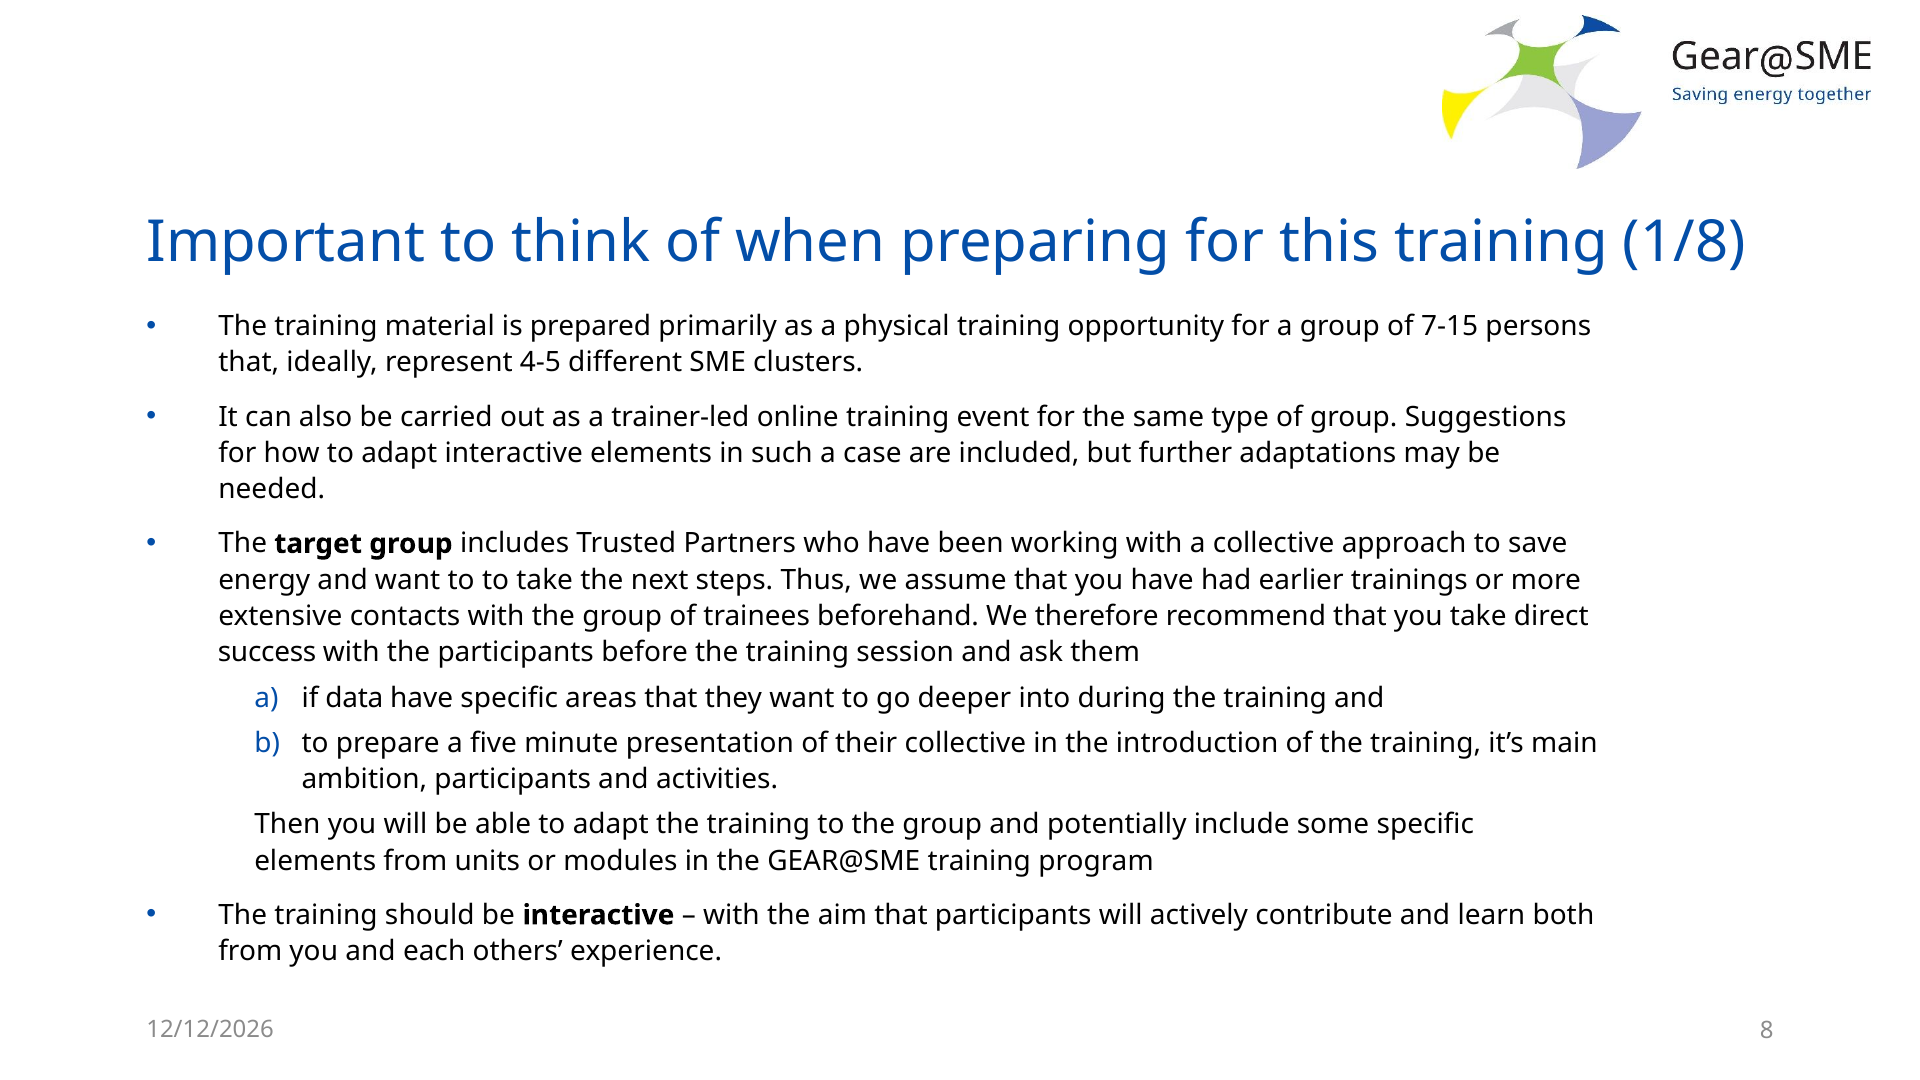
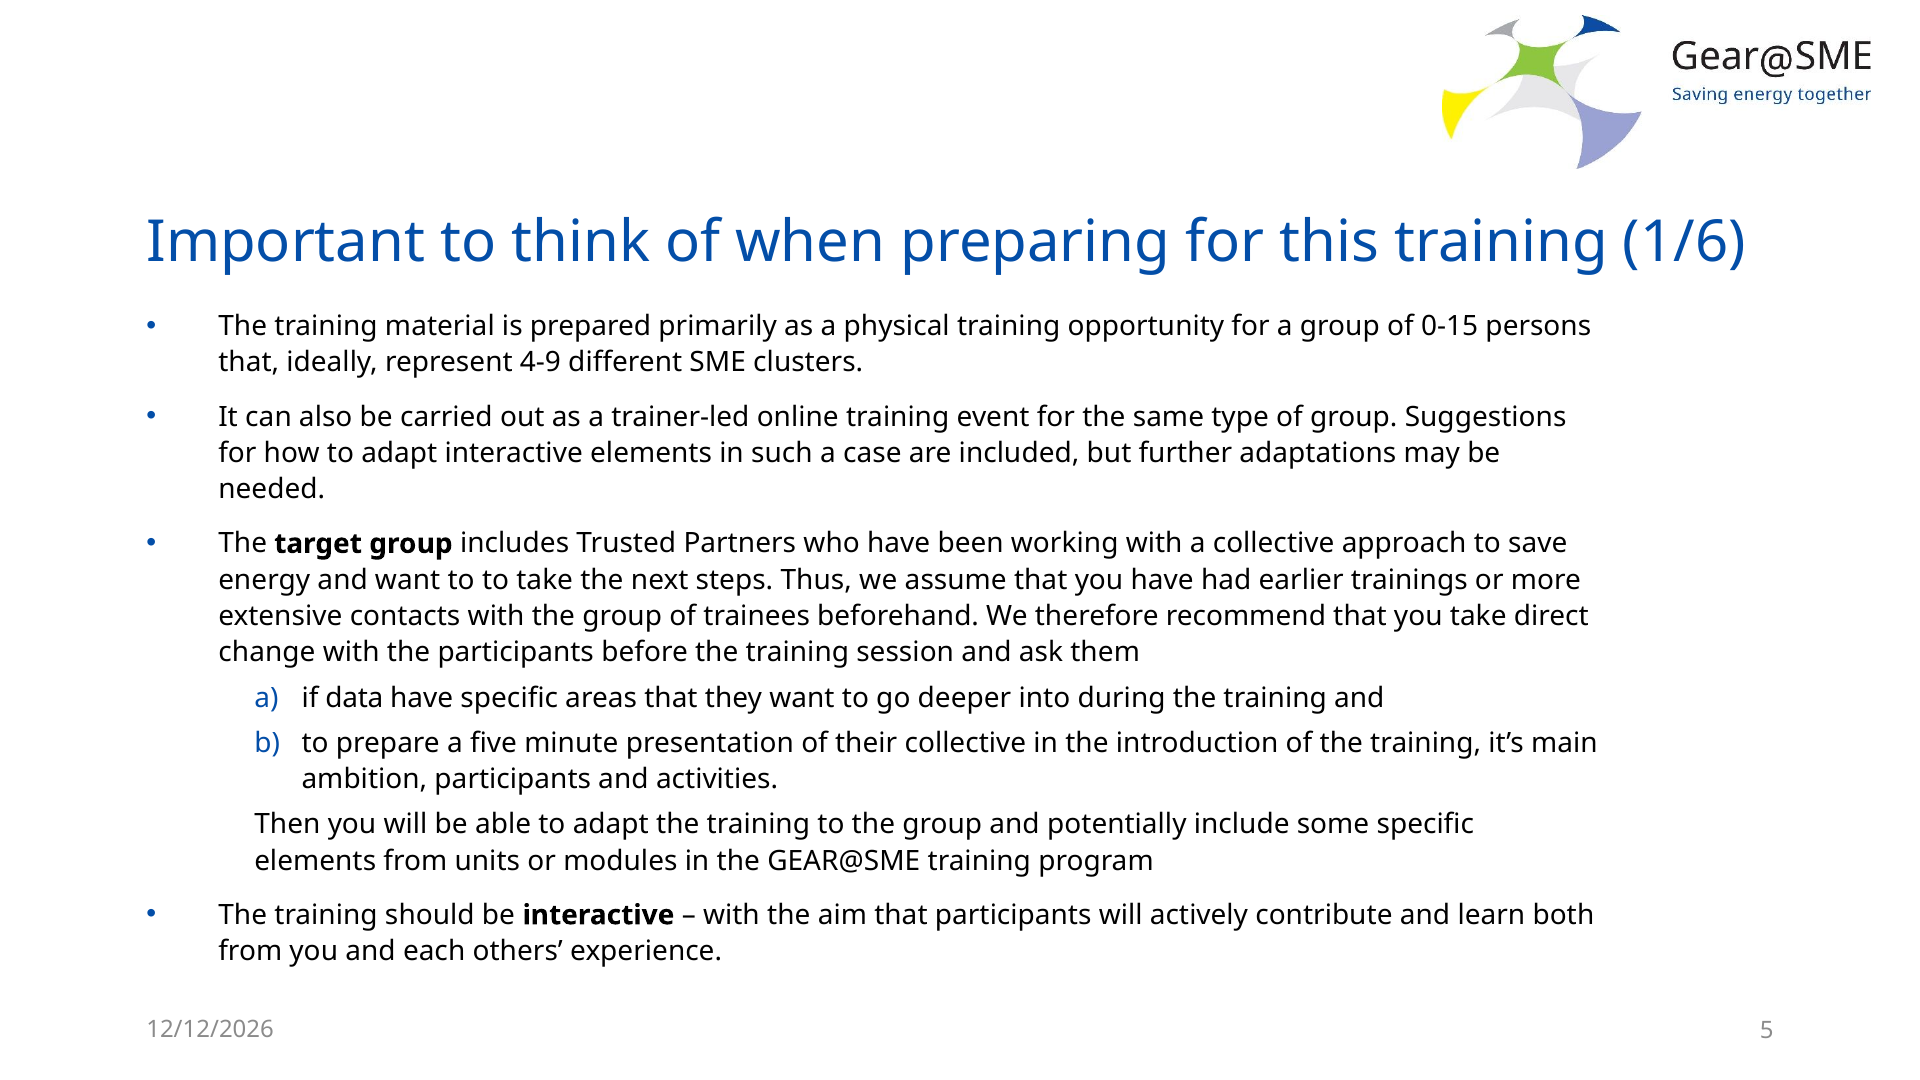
1/8: 1/8 -> 1/6 (1684, 242)
7-15: 7-15 -> 0-15 (1450, 326)
4-5: 4-5 -> 4-9 (540, 363)
success: success -> change (267, 653)
8: 8 -> 5 (1767, 1031)
